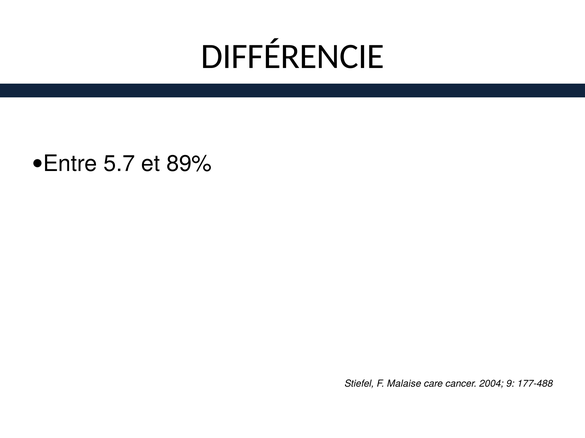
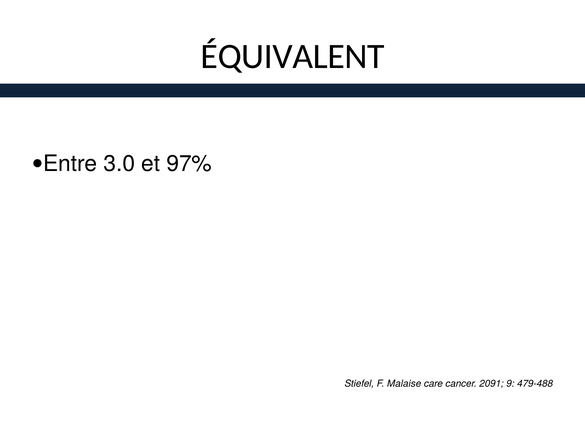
DIFFÉRENCIE: DIFFÉRENCIE -> ÉQUIVALENT (293, 57)
5.7: 5.7 -> 3.0 (119, 164)
89%: 89% -> 97% (189, 164)
2004: 2004 -> 2091 (492, 384)
177-488: 177-488 -> 479-488 (535, 384)
